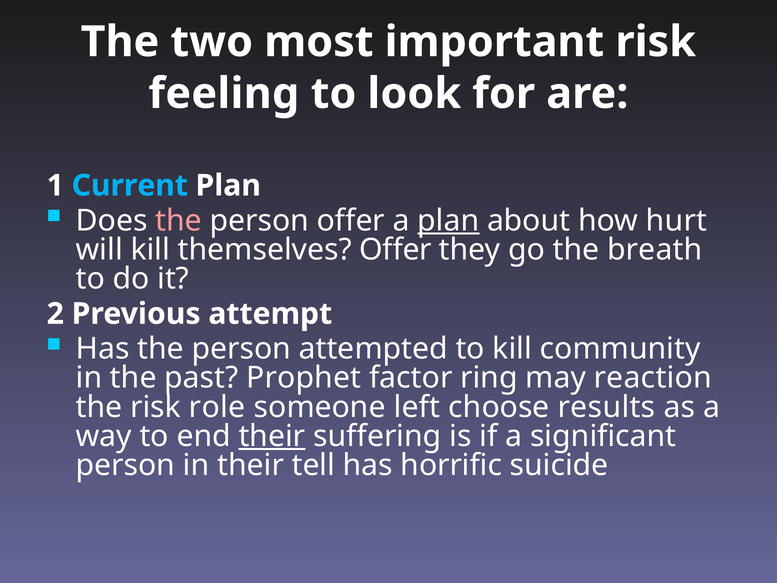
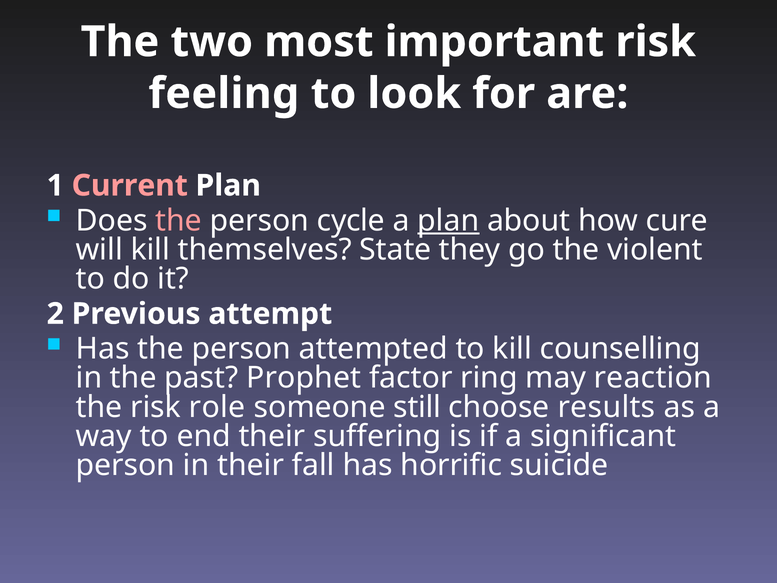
Current colour: light blue -> pink (130, 185)
person offer: offer -> cycle (351, 221)
hurt: hurt -> cure (677, 221)
themselves Offer: Offer -> State (395, 250)
breath: breath -> violent (655, 250)
community: community -> counselling (620, 349)
left: left -> still (417, 407)
their underline: present -> none (272, 436)
tell: tell -> fall (313, 465)
